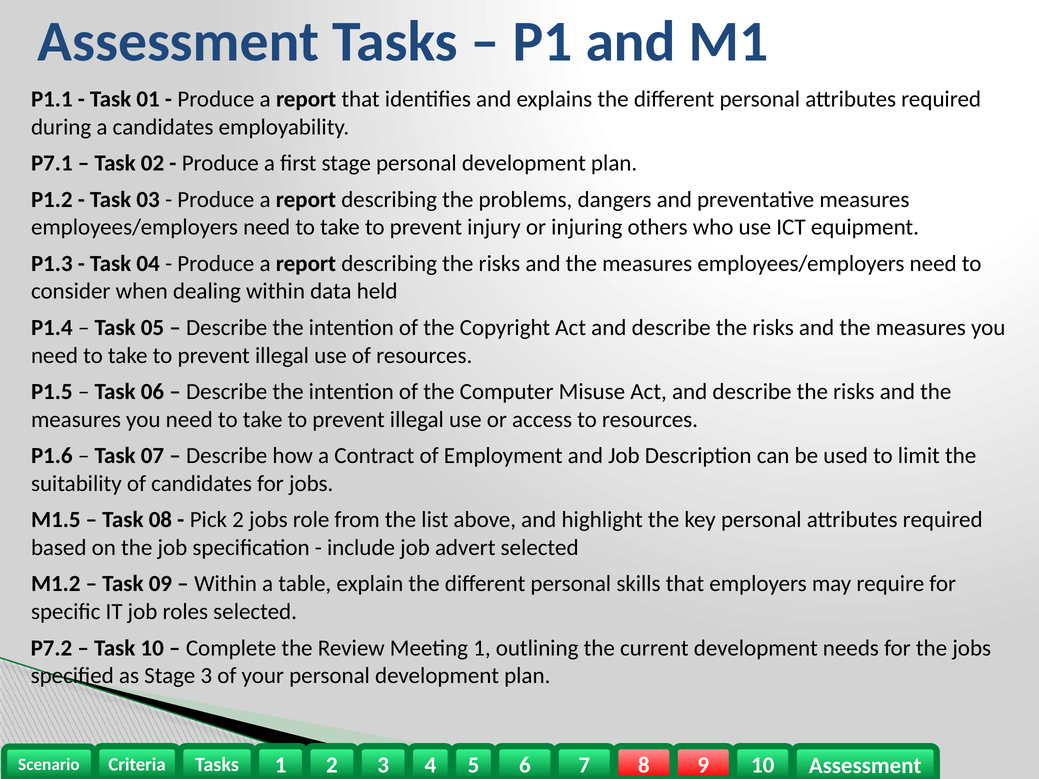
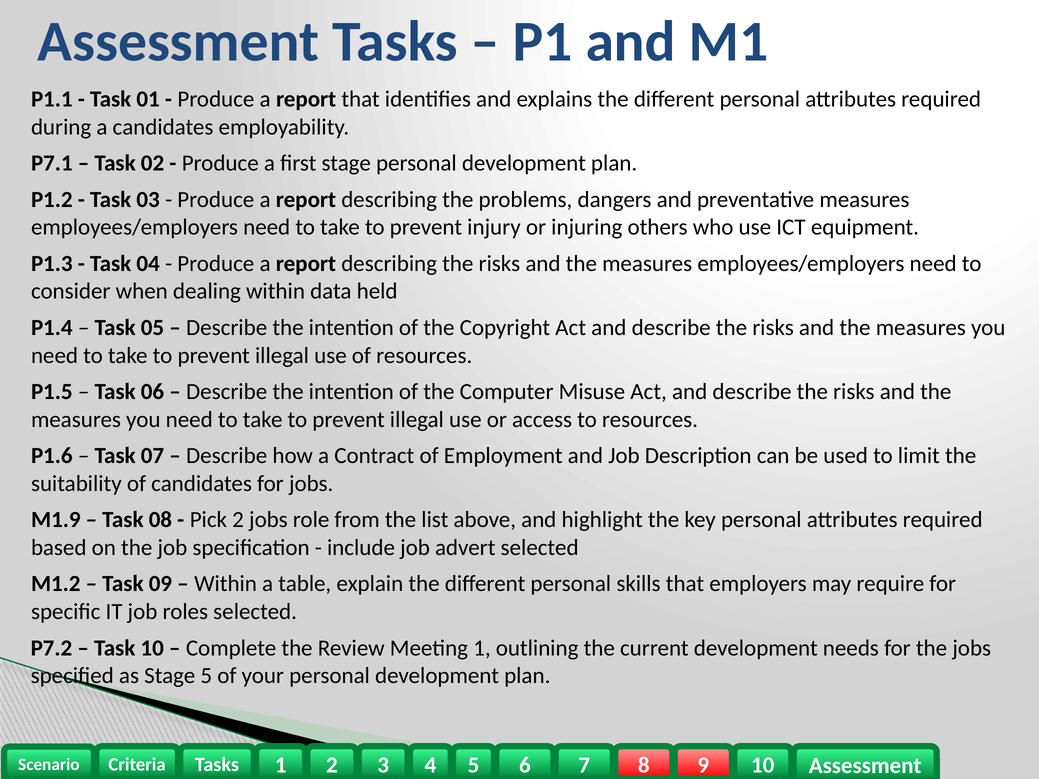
M1.5: M1.5 -> M1.9 (56, 520)
Stage 3: 3 -> 5 (206, 676)
